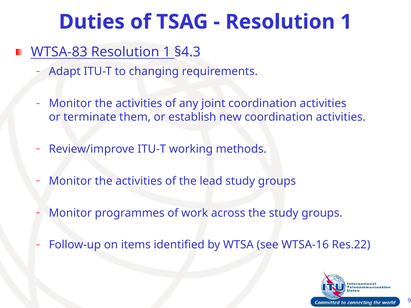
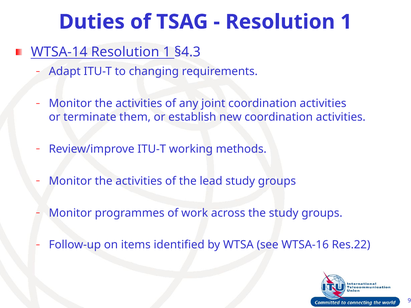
WTSA-83: WTSA-83 -> WTSA-14 (59, 52)
